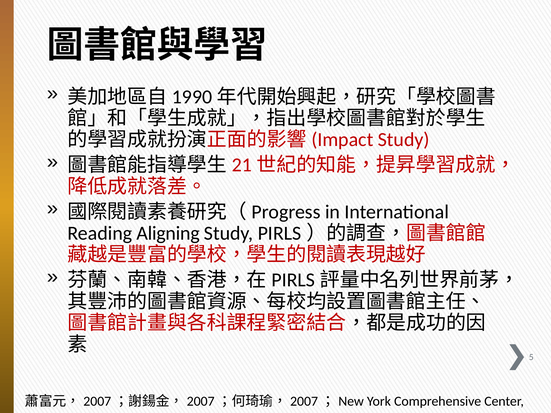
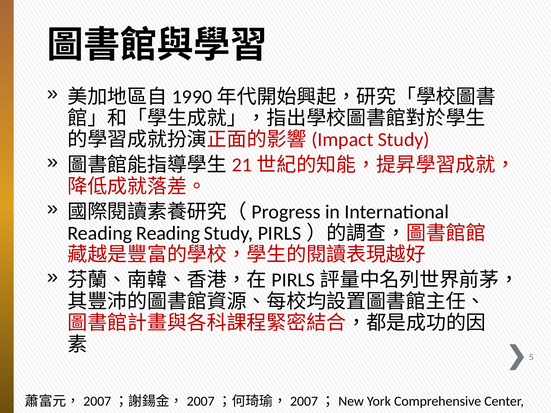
Reading Aligning: Aligning -> Reading (168, 233)
